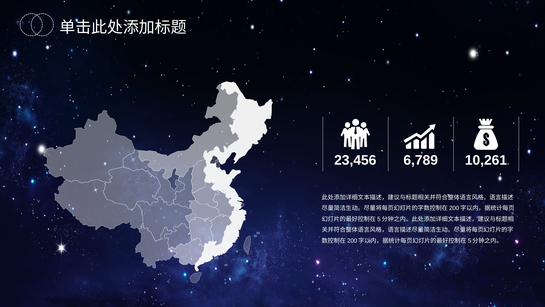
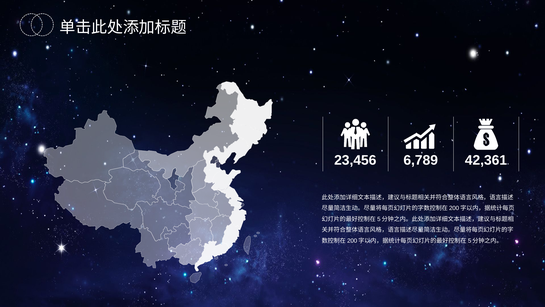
10,261: 10,261 -> 42,361 (486, 160)
